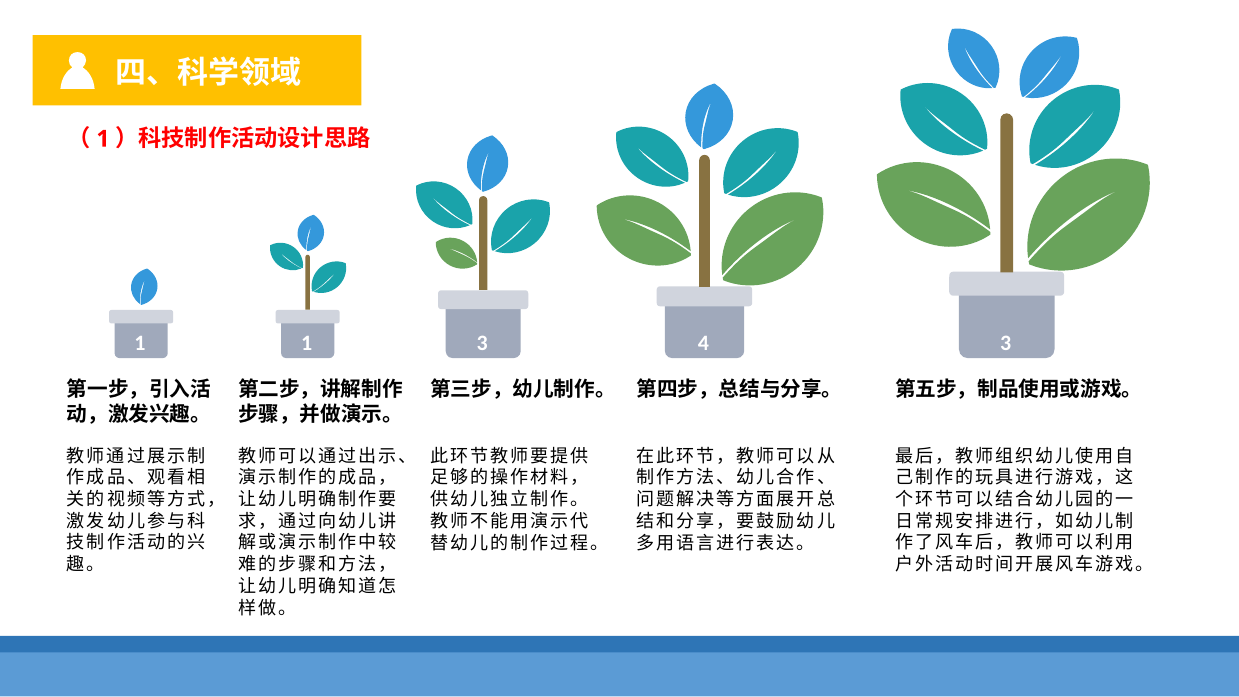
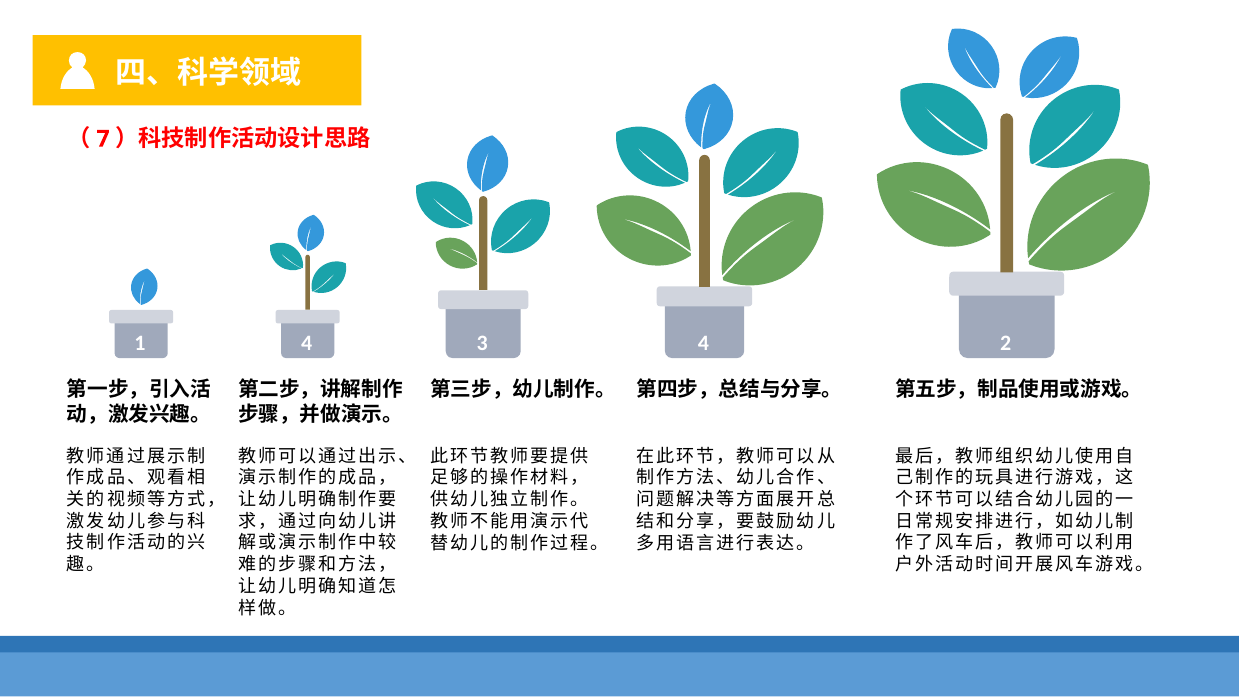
1: 1 -> 7 (103, 139)
1 1: 1 -> 4 (307, 343)
4 3: 3 -> 2 (1006, 343)
